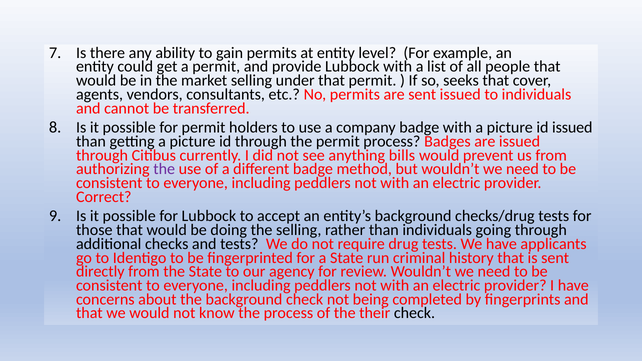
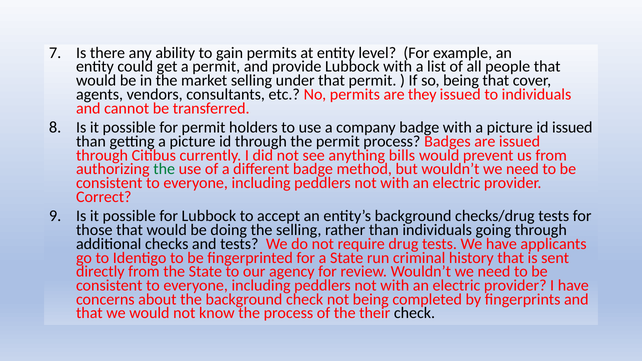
so seeks: seeks -> being (461, 81)
are sent: sent -> they (422, 94)
the colour: purple -> green (164, 169)
